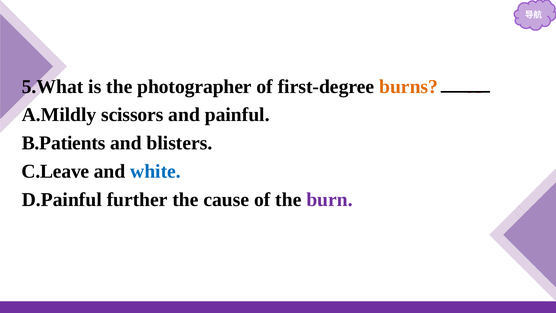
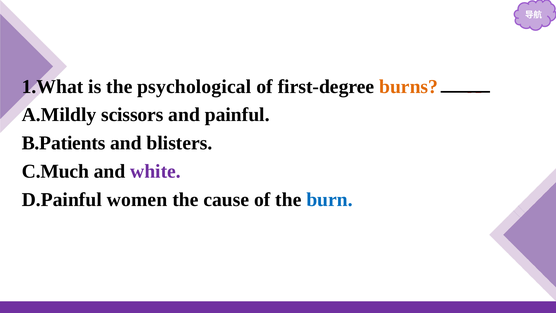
5.What: 5.What -> 1.What (53, 86)
photographer: photographer -> psychological (194, 86)
C.Leave: C.Leave -> C.Much (55, 171)
white colour: blue -> purple (156, 171)
further: further -> women (137, 199)
burn colour: purple -> blue (330, 199)
